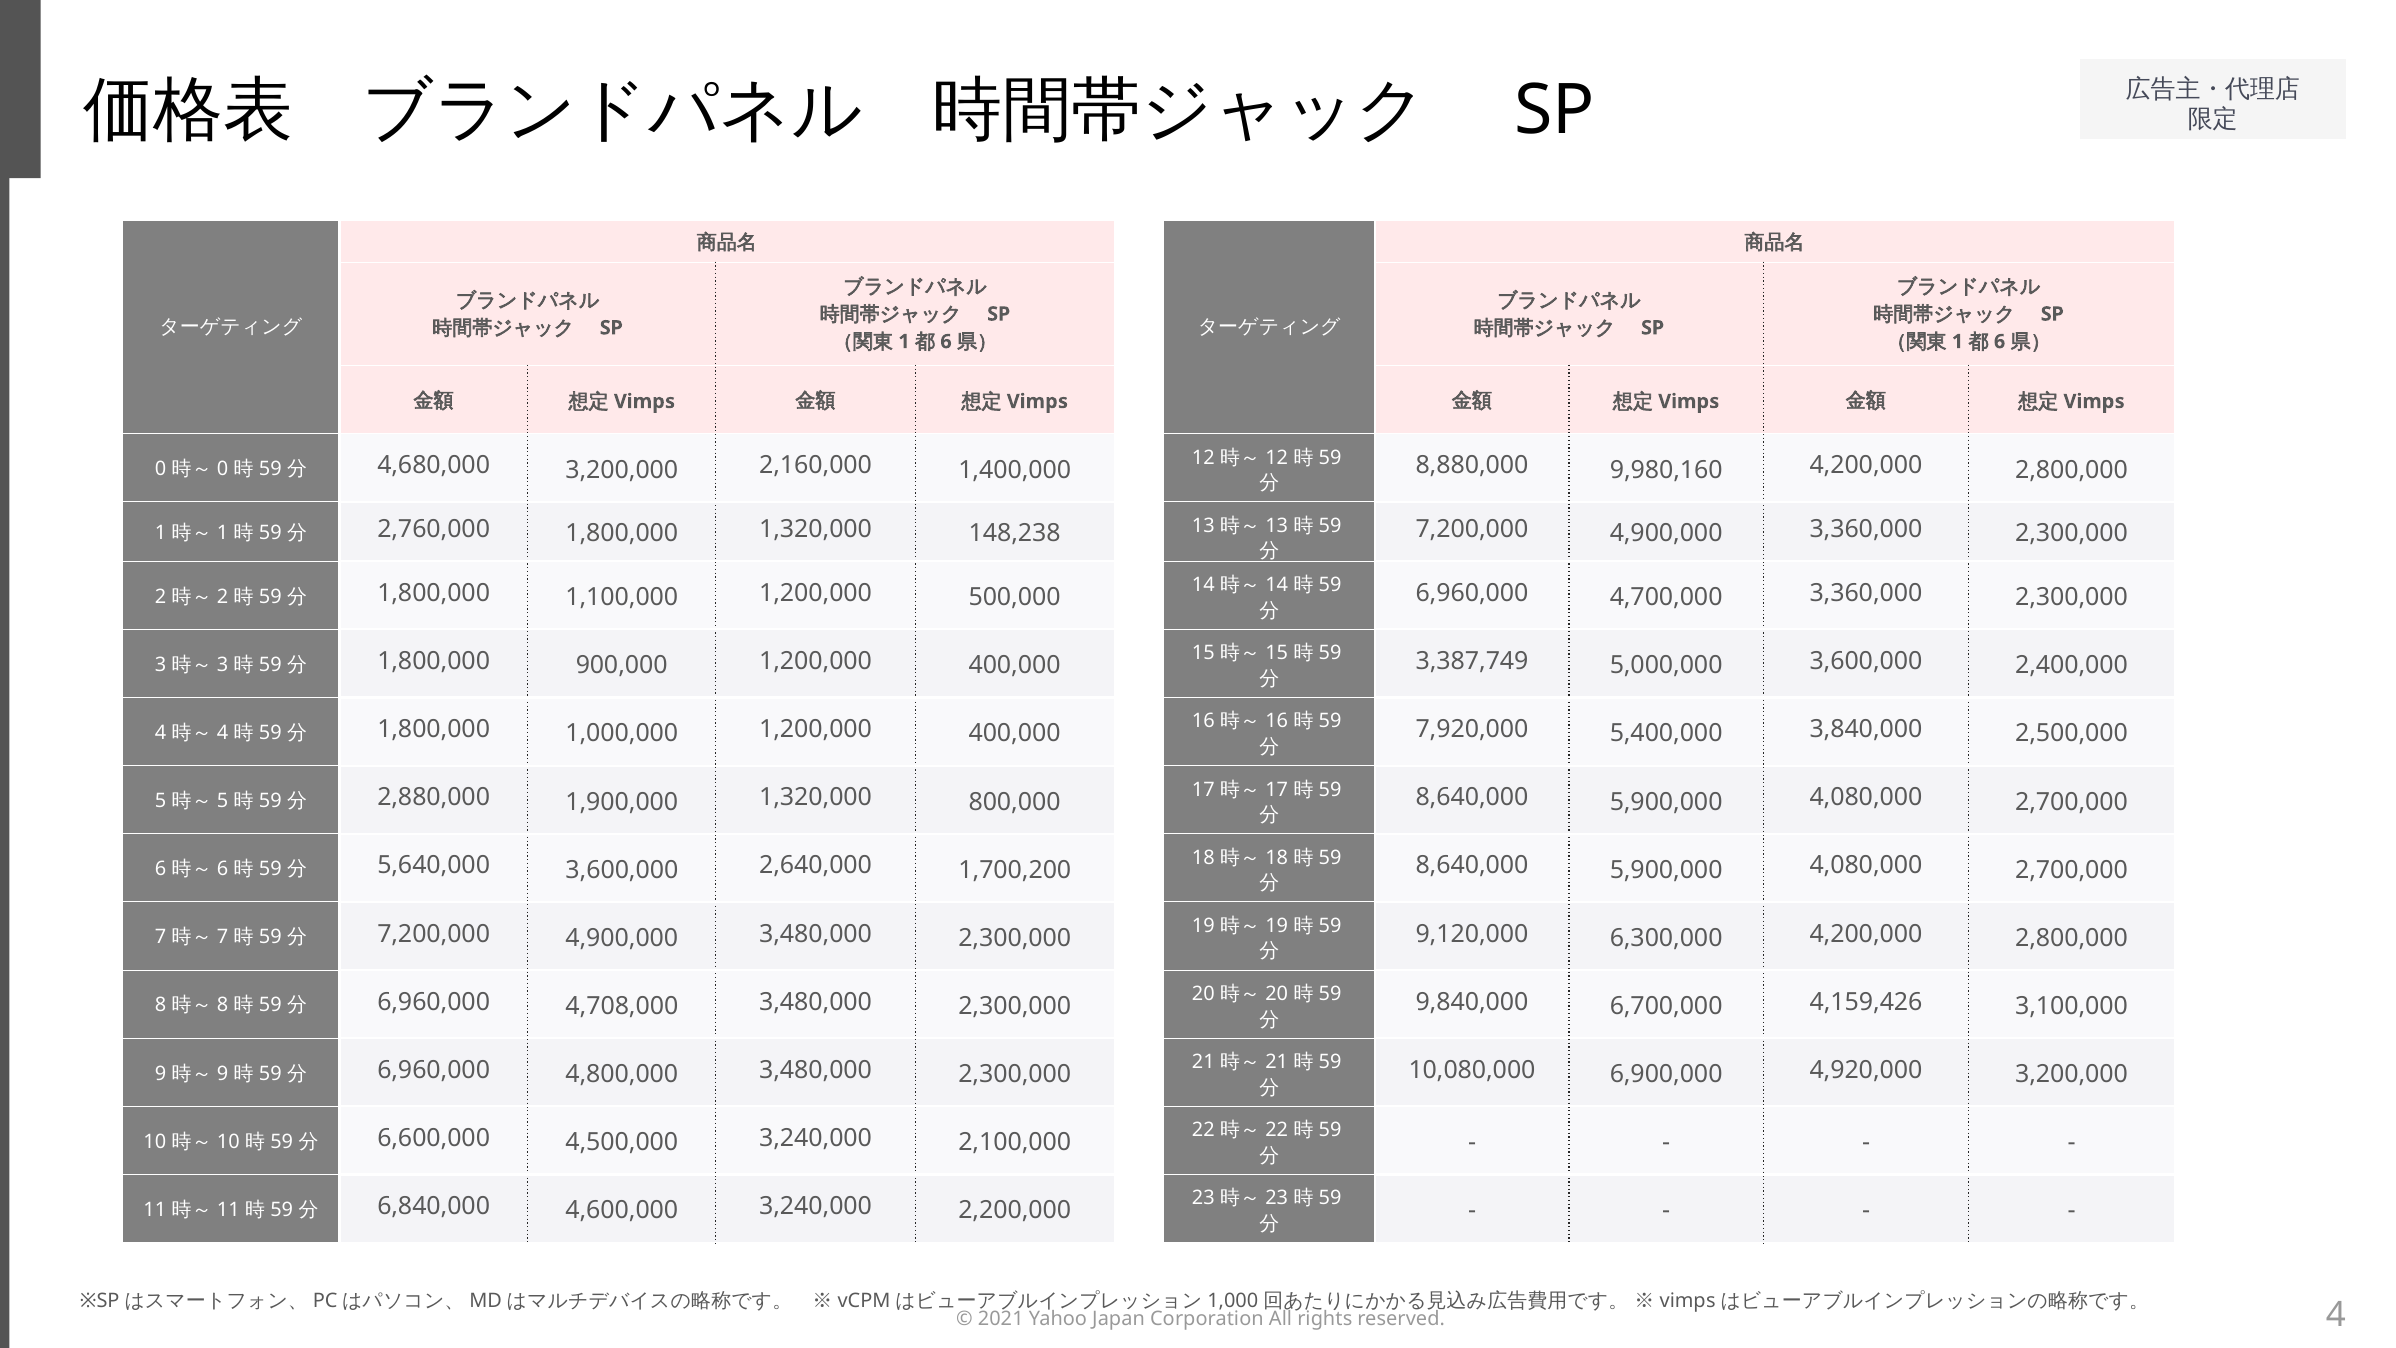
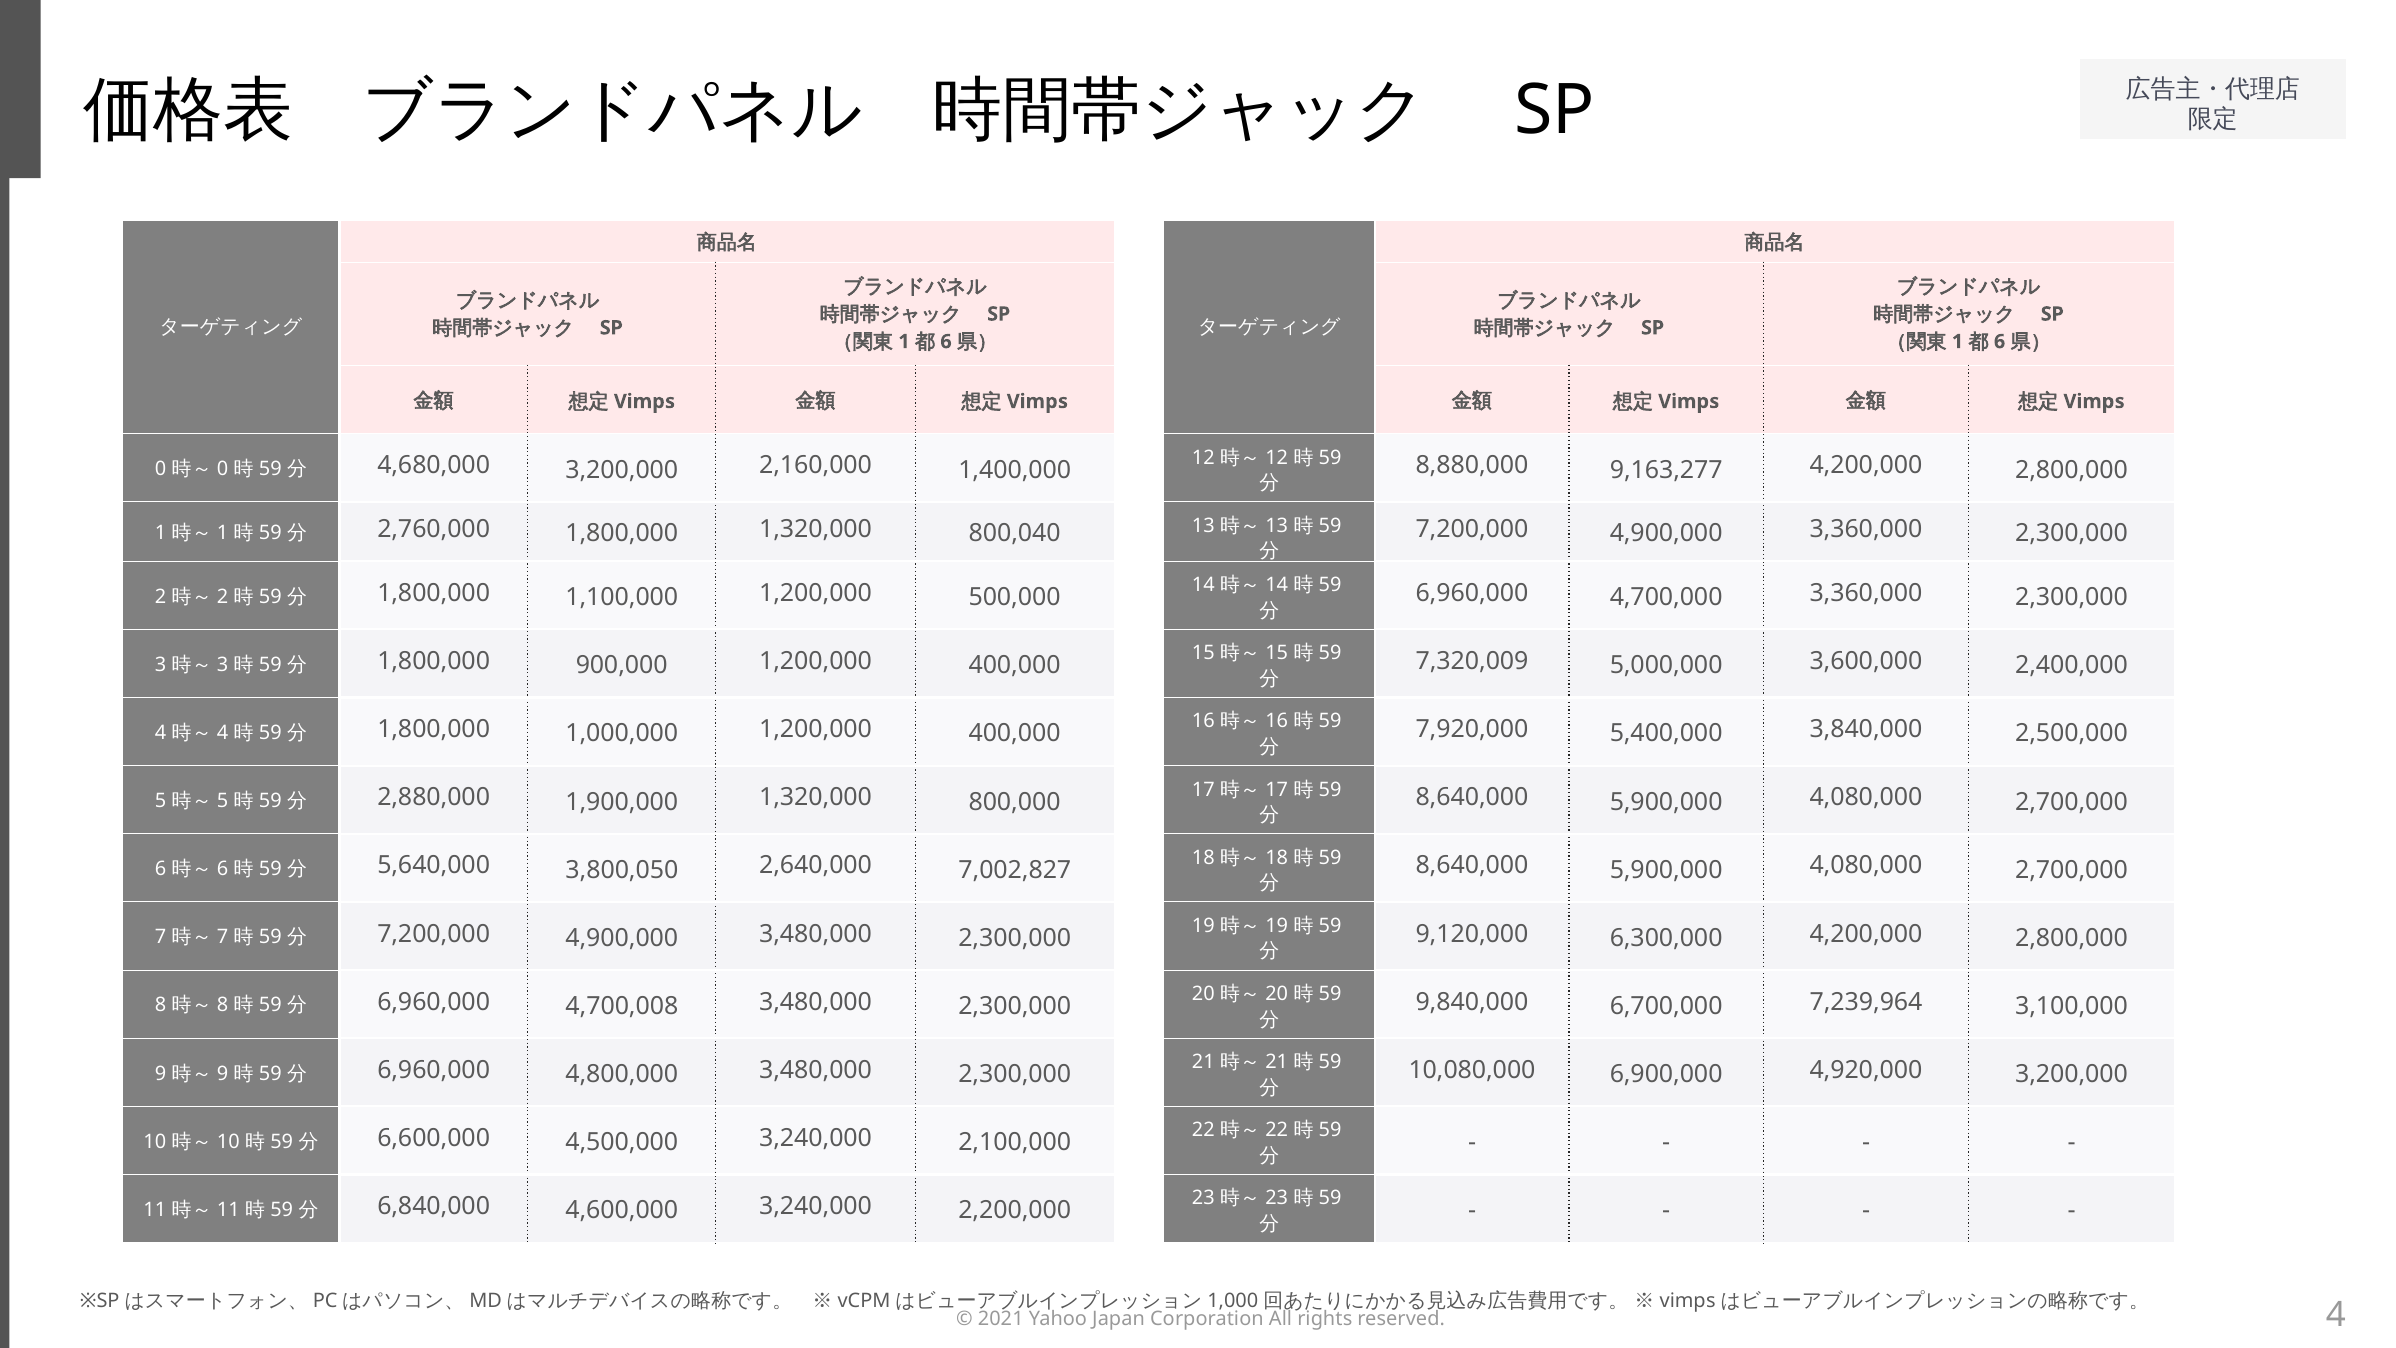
9,980,160: 9,980,160 -> 9,163,277 (1666, 470)
148,238: 148,238 -> 800,040 (1015, 533)
3,387,749: 3,387,749 -> 7,320,009 (1472, 661)
5,640,000 3,600,000: 3,600,000 -> 3,800,050 (622, 870)
1,700,200: 1,700,200 -> 7,002,827 (1015, 870)
4,159,426: 4,159,426 -> 7,239,964 (1866, 1002)
4,708,000: 4,708,000 -> 4,700,008 (622, 1006)
